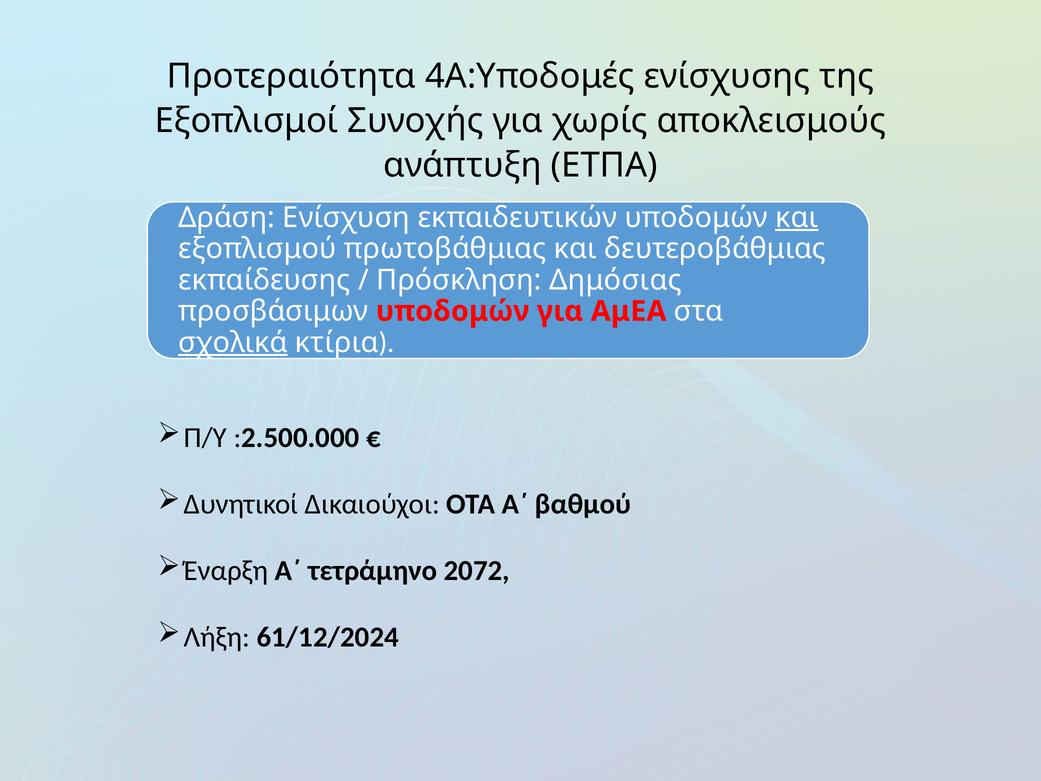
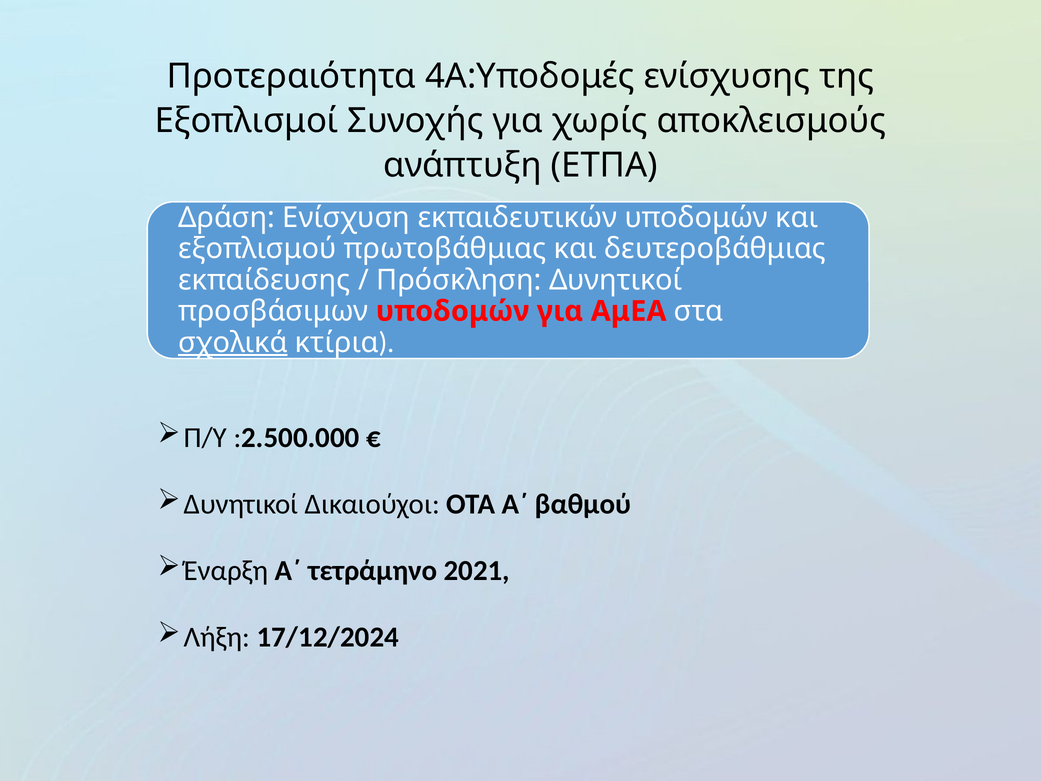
και underline: present -> none (797, 217)
Πρόσκληση Δημόσιας: Δημόσιας -> Δυνητικοί (616, 280)
2072: 2072 -> 2021 (477, 571)
61/12/2024: 61/12/2024 -> 17/12/2024 (328, 637)
